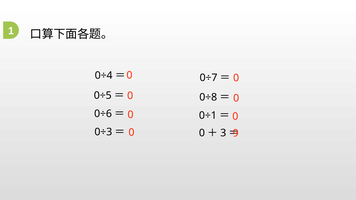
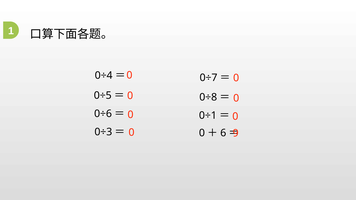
3: 3 -> 6 (223, 133)
